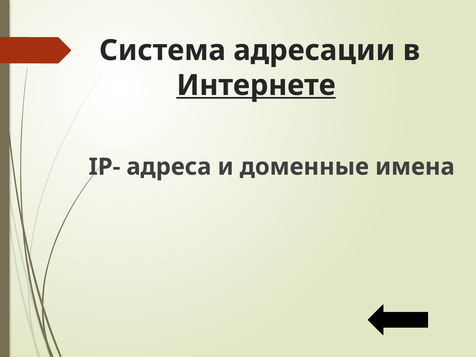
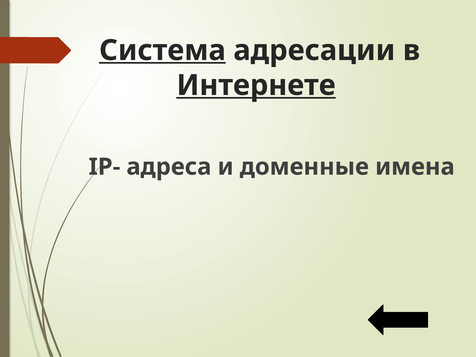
Система underline: none -> present (162, 50)
